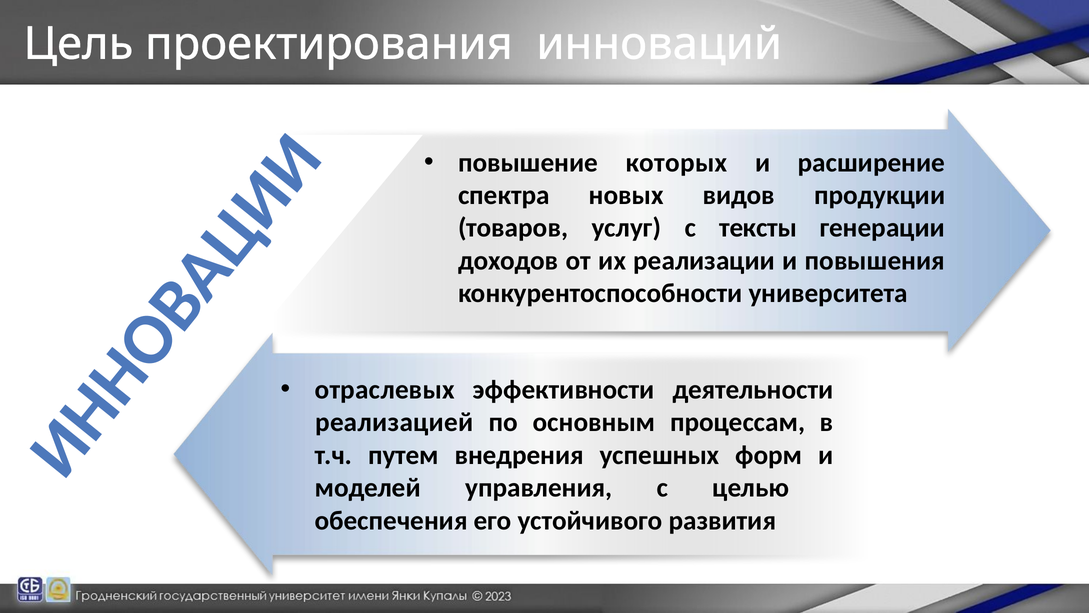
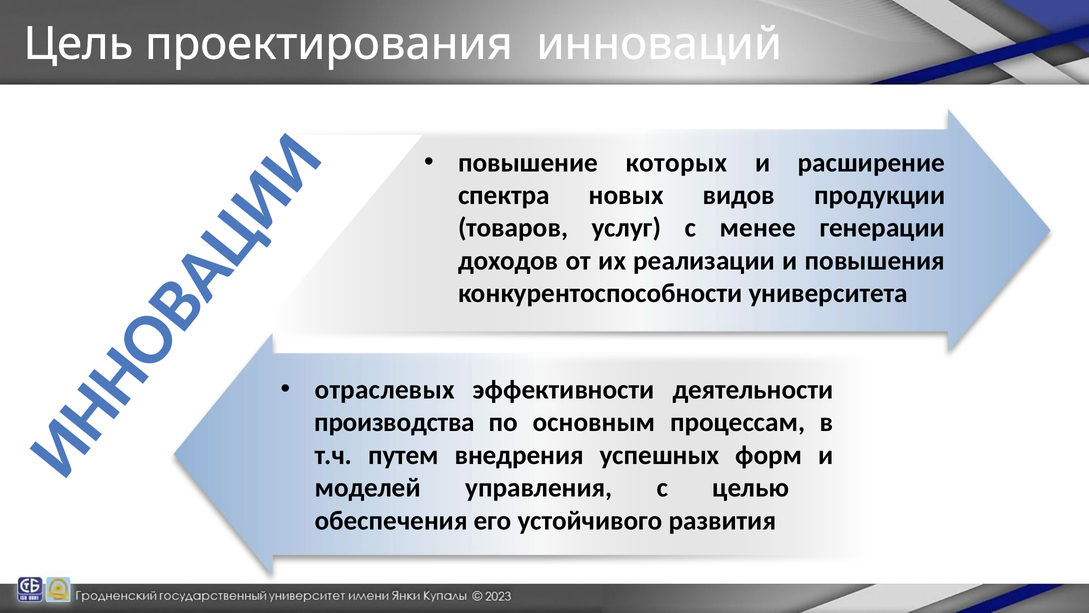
тексты: тексты -> менее (758, 228)
реализацией: реализацией -> производства (394, 422)
